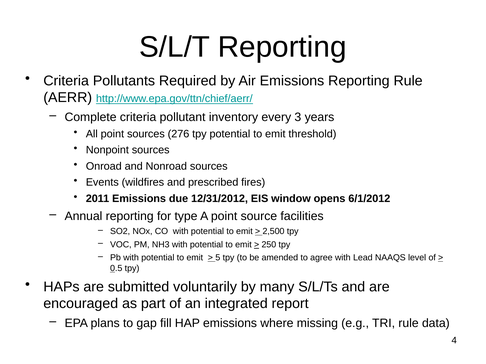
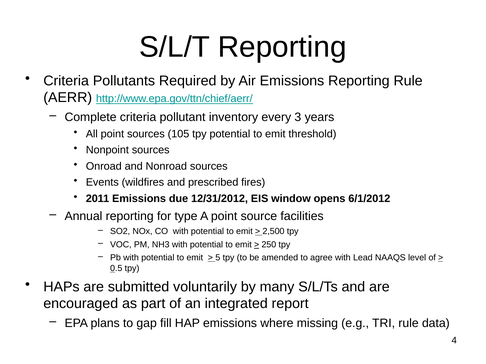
276: 276 -> 105 (178, 134)
